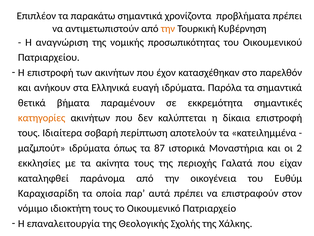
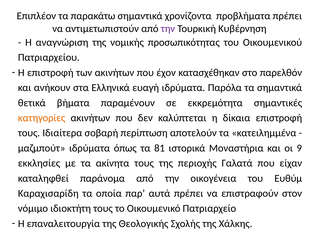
την colour: orange -> purple (168, 29)
87: 87 -> 81 (160, 148)
2: 2 -> 9 (299, 148)
